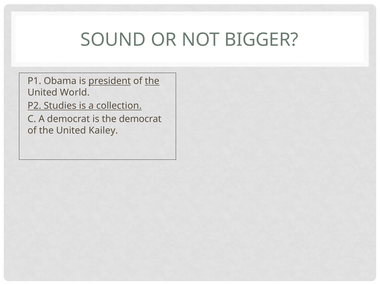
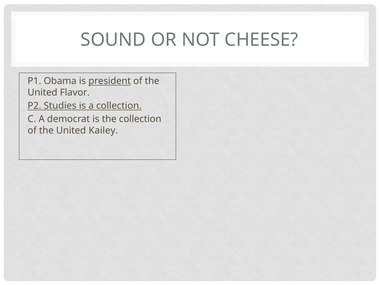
BIGGER: BIGGER -> CHEESE (261, 40)
the underline: present -> none (152, 81)
World: World -> Flavor (75, 92)
the democrat: democrat -> collection (140, 119)
